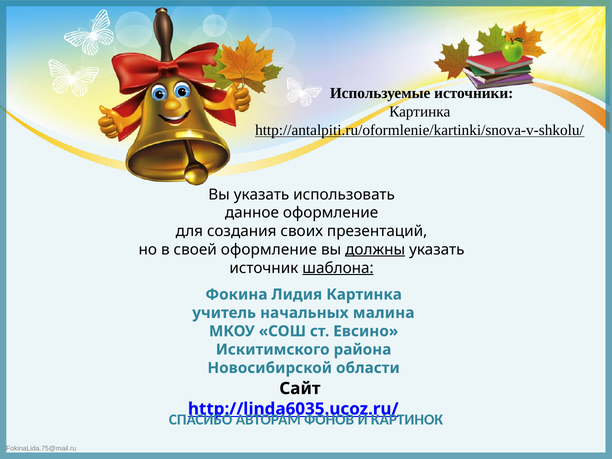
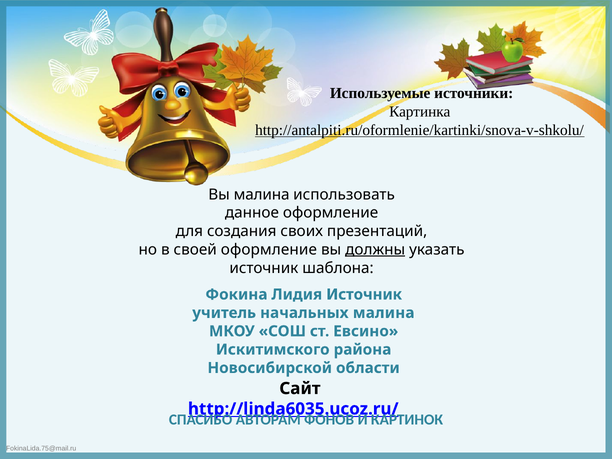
Вы указать: указать -> малина (262, 195)
шаблона underline: present -> none (338, 268)
Лидия Картинка: Картинка -> Источник (364, 294)
